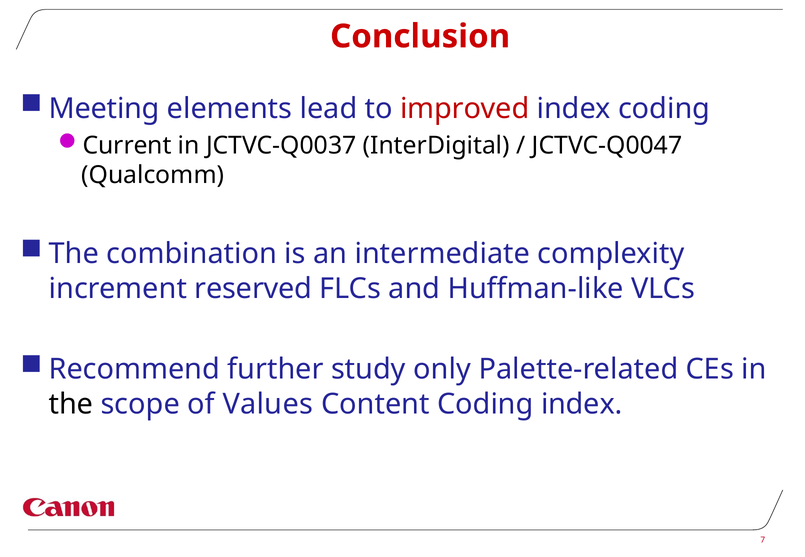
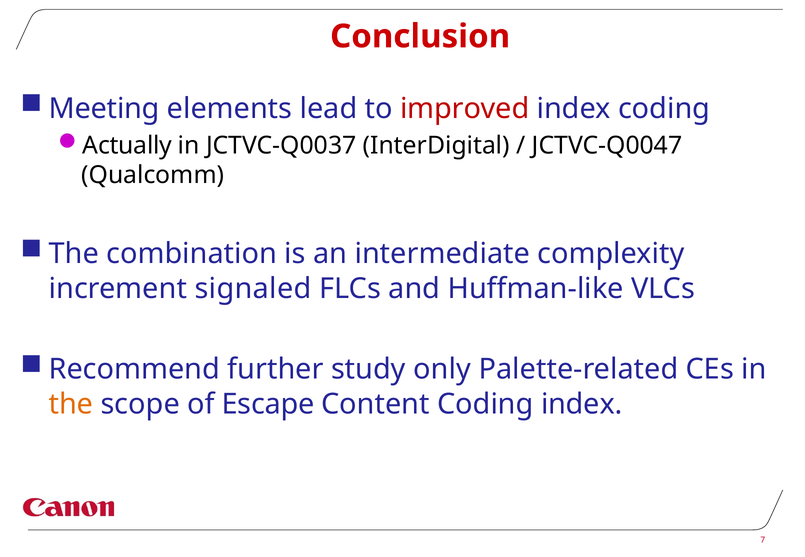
Current: Current -> Actually (127, 145)
reserved: reserved -> signaled (253, 289)
the colour: black -> orange (71, 404)
Values: Values -> Escape (268, 404)
